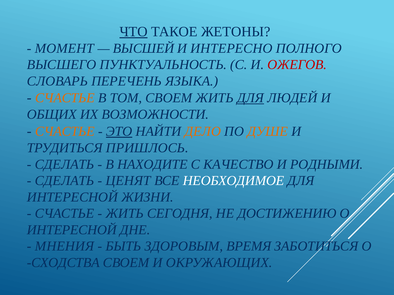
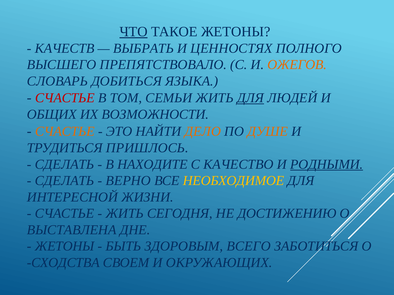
МОМЕНТ: МОМЕНТ -> КАЧЕСТВ (65, 48)
ВЫСШЕЙ: ВЫСШЕЙ -> ВЫБРАТЬ (144, 48)
ИНТЕРЕСНО: ИНТЕРЕСНО -> ЦЕННОСТЯХ (232, 48)
ПУНКТУАЛЬНОСТЬ: ПУНКТУАЛЬНОСТЬ -> ПРЕПЯТСТВОВАЛО (163, 65)
ОЖЕГОВ colour: red -> orange (297, 65)
ПЕРЕЧЕНЬ: ПЕРЕЧЕНЬ -> ДОБИТЬСЯ (127, 81)
СЧАСТЬЕ colour: orange -> red (65, 98)
ТОМ СВОЕМ: СВОЕМ -> СЕМЬИ (169, 98)
ЭТО underline: present -> none (119, 132)
РОДНЫМИ underline: none -> present (327, 165)
ЦЕНЯТ: ЦЕНЯТ -> ВЕРНО (128, 181)
НЕОБХОДИМОЕ colour: white -> yellow (234, 181)
ИНТЕРЕСНОЙ: ИНТЕРЕСНОЙ -> ВЫСТАВЛЕНА (72, 230)
МНЕНИЯ: МНЕНИЯ -> ЖЕТОНЫ (65, 247)
ВРЕМЯ: ВРЕМЯ -> ВСЕГО (249, 247)
